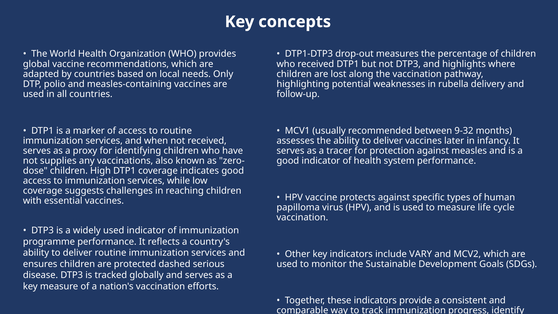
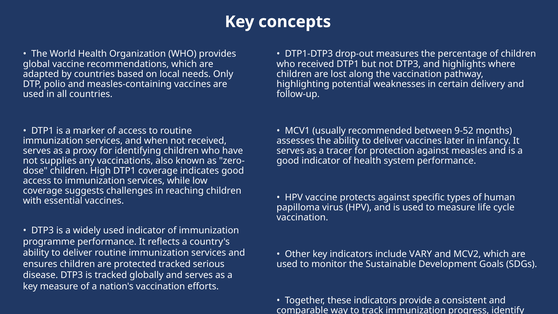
rubella: rubella -> certain (453, 84)
9-32: 9-32 -> 9-52 (464, 131)
protected dashed: dashed -> tracked (175, 264)
